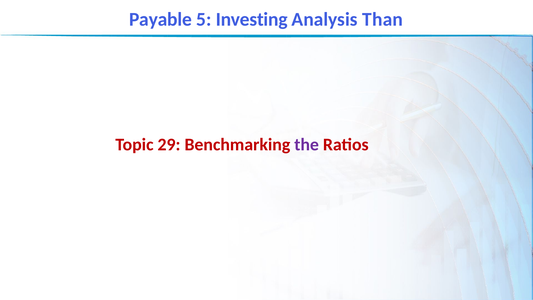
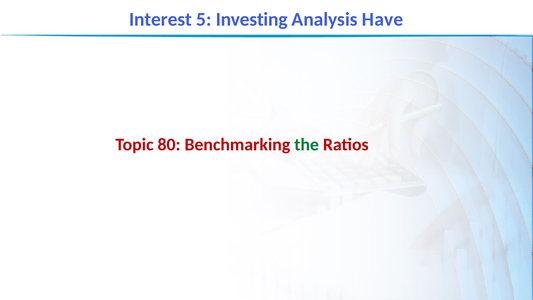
Payable: Payable -> Interest (161, 19)
Than: Than -> Have (383, 19)
29: 29 -> 80 (169, 145)
the colour: purple -> green (307, 145)
